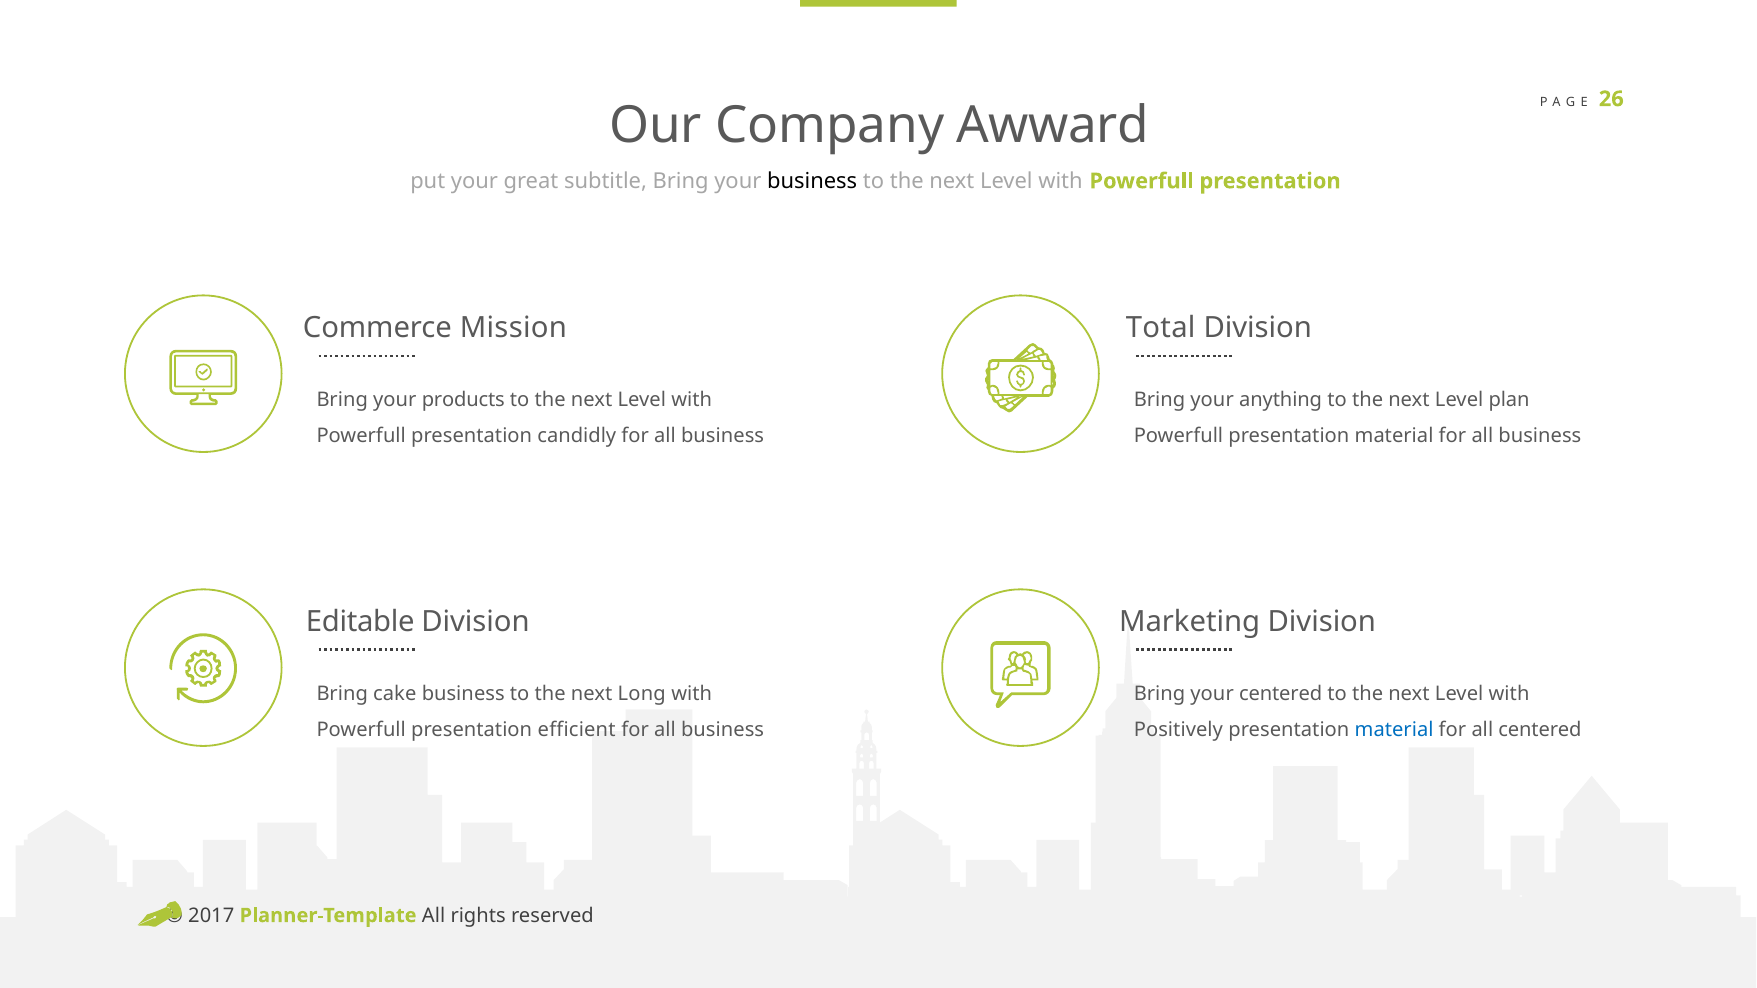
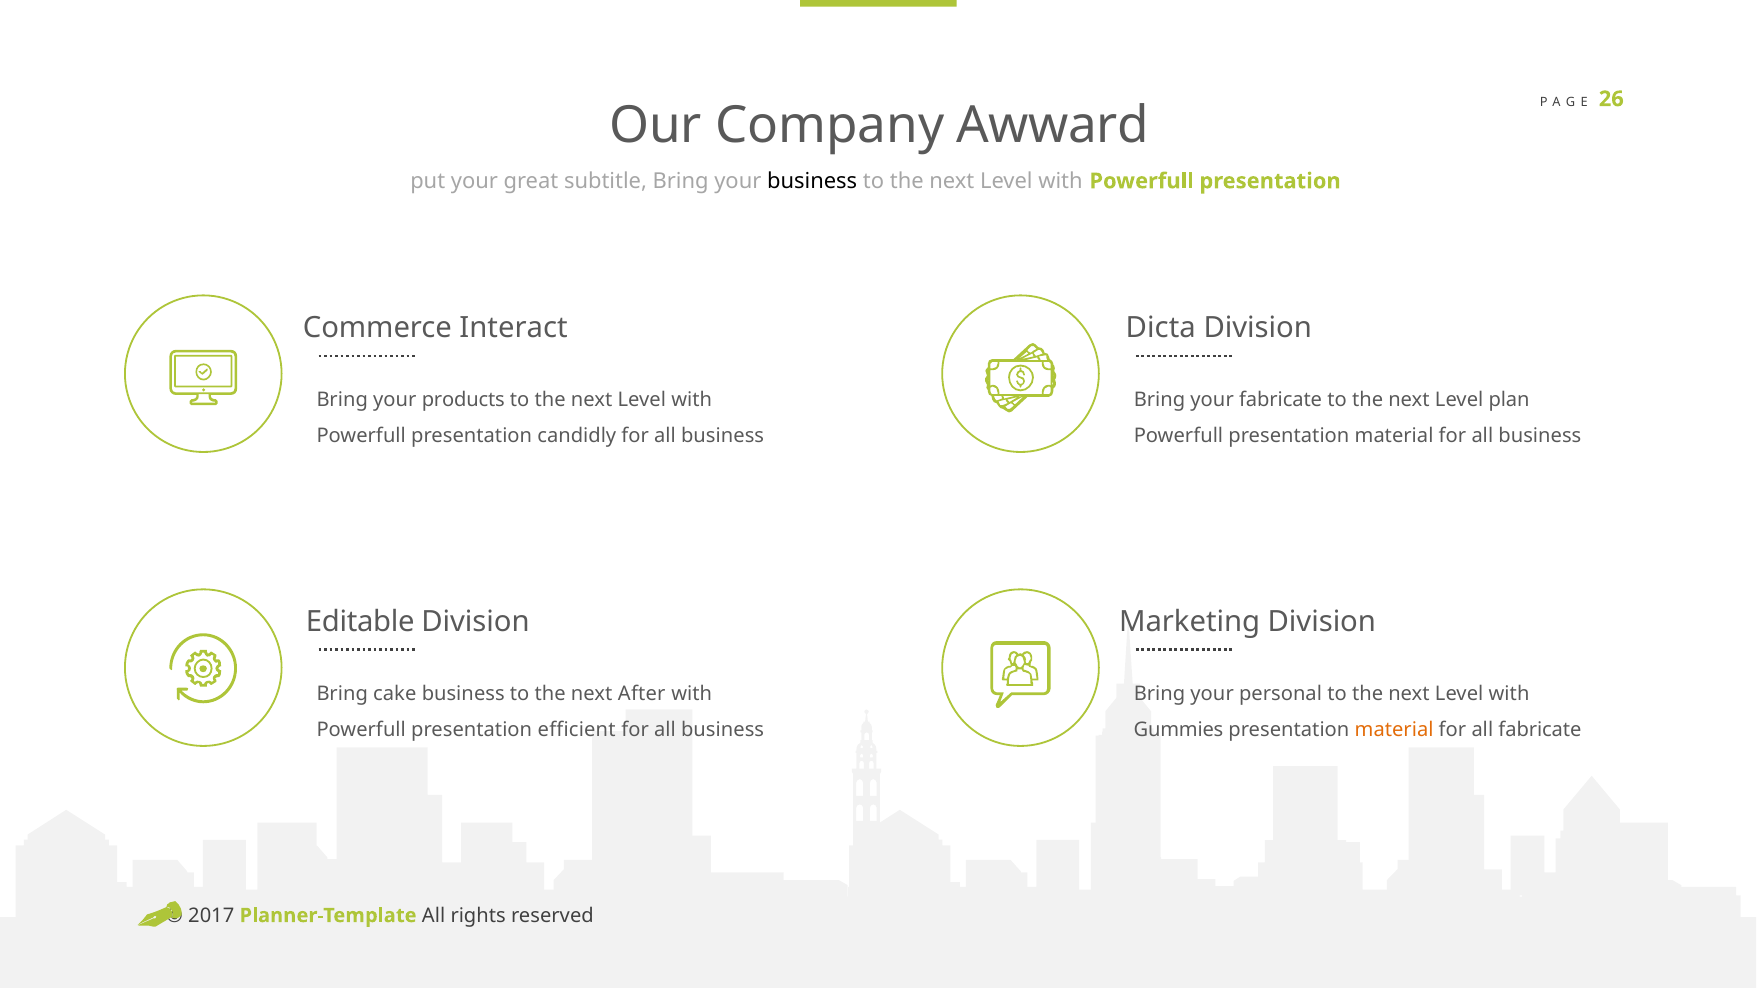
Mission: Mission -> Interact (514, 328)
Total: Total -> Dicta (1161, 328)
your anything: anything -> fabricate (1281, 400)
Long: Long -> After (642, 694)
your centered: centered -> personal (1281, 694)
Positively: Positively -> Gummies (1179, 730)
material colour: blue -> orange (1394, 730)
all centered: centered -> fabricate (1540, 730)
